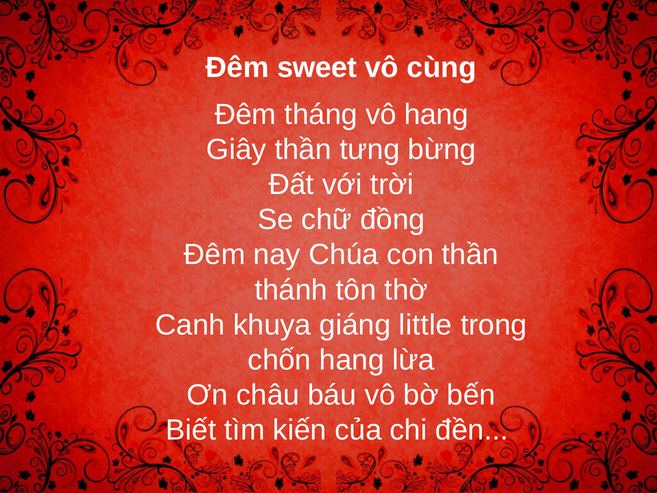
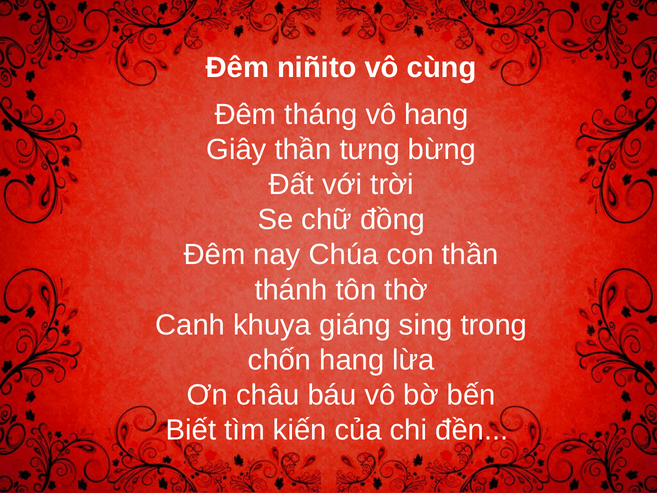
sweet: sweet -> niñito (317, 67)
little: little -> sing (426, 325)
